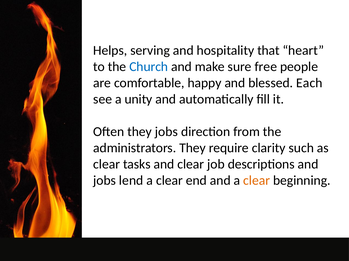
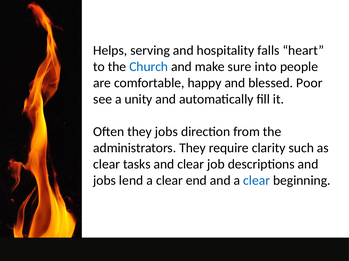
that: that -> falls (268, 50)
free: free -> into (266, 67)
Each: Each -> Poor (309, 83)
clear colour: orange -> blue (257, 181)
